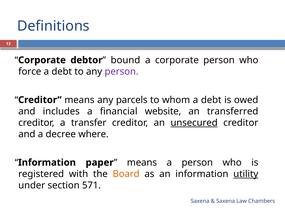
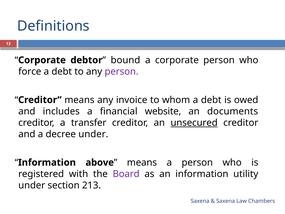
parcels: parcels -> invoice (132, 100)
transferred: transferred -> documents (233, 111)
decree where: where -> under (93, 134)
paper: paper -> above (100, 162)
Board colour: orange -> purple (126, 174)
utility underline: present -> none (246, 174)
571: 571 -> 213 (91, 185)
